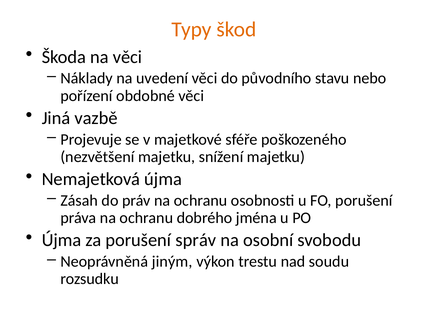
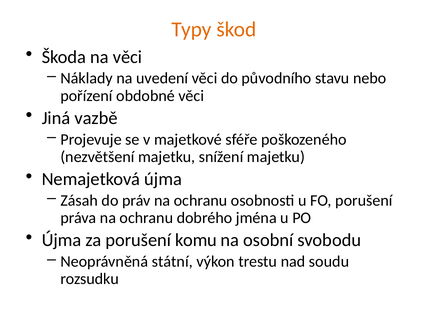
správ: správ -> komu (196, 240)
jiným: jiným -> státní (172, 261)
